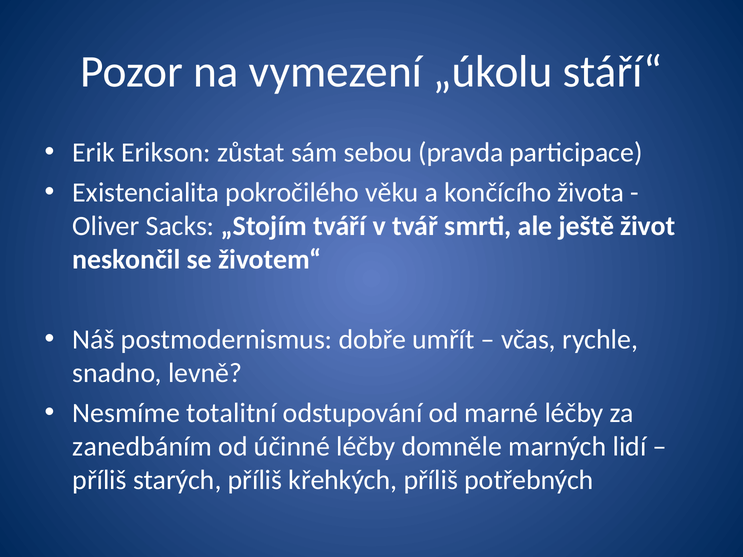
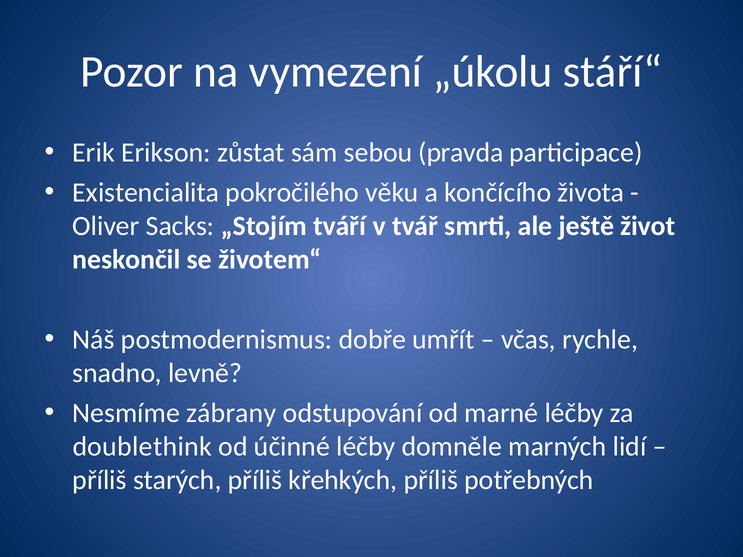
totalitní: totalitní -> zábrany (231, 413)
zanedbáním: zanedbáním -> doublethink (142, 447)
